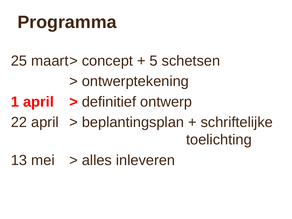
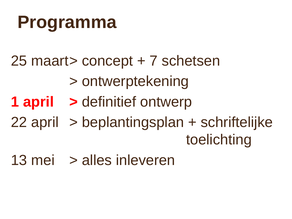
5: 5 -> 7 (154, 61)
